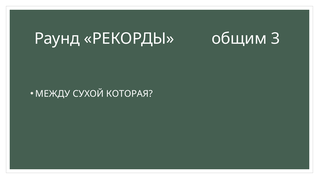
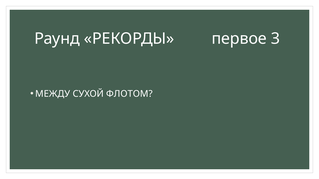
общим: общим -> первое (239, 39)
КОТОРАЯ: КОТОРАЯ -> ФЛОТОМ (129, 94)
